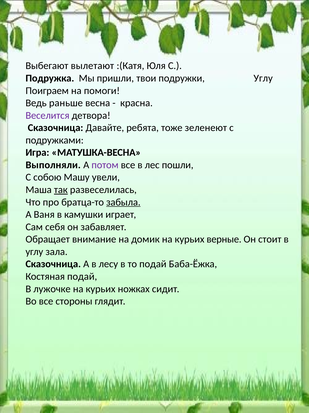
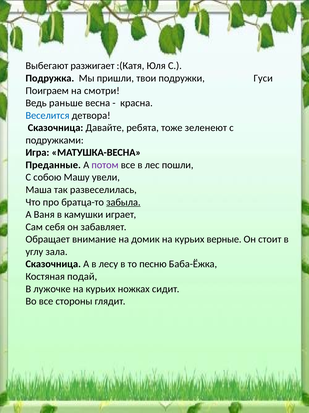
вылетают: вылетают -> разжигает (93, 66)
подружки Углу: Углу -> Гуси (263, 78)
помоги: помоги -> смотри (102, 90)
Веселится colour: purple -> blue (47, 115)
Выполняли: Выполняли -> Преданные (53, 165)
так underline: present -> none (61, 189)
то подай: подай -> песню (153, 263)
